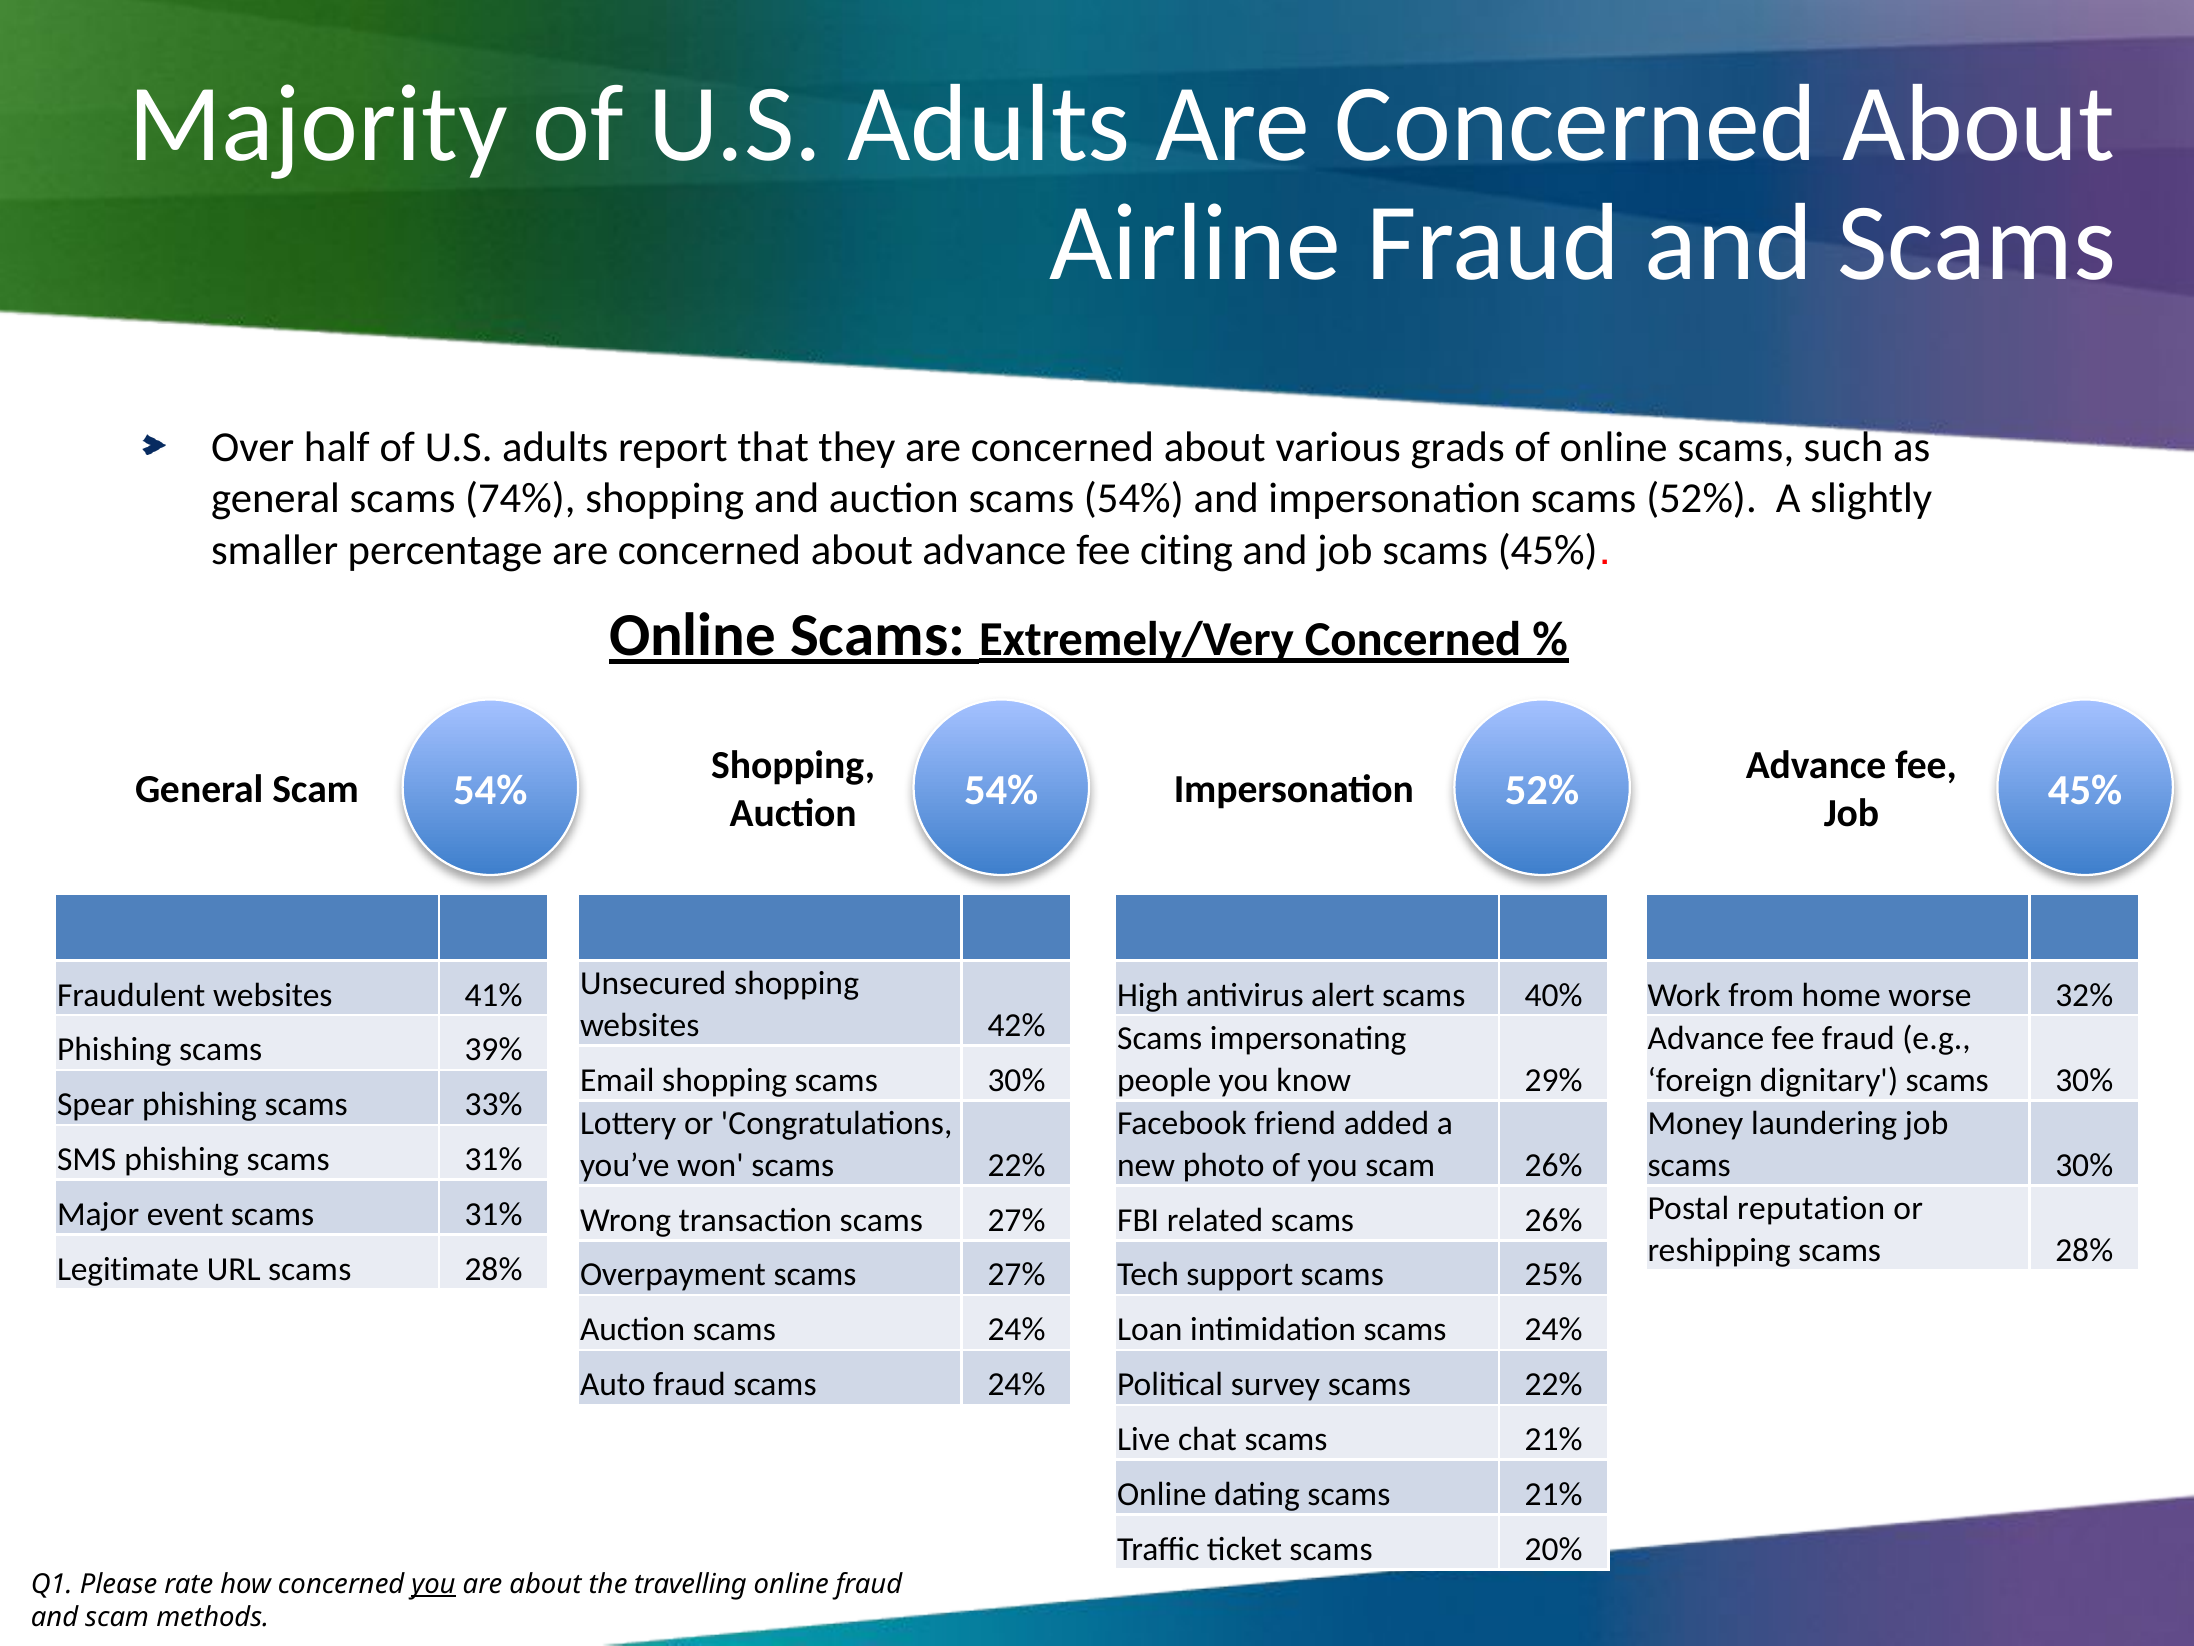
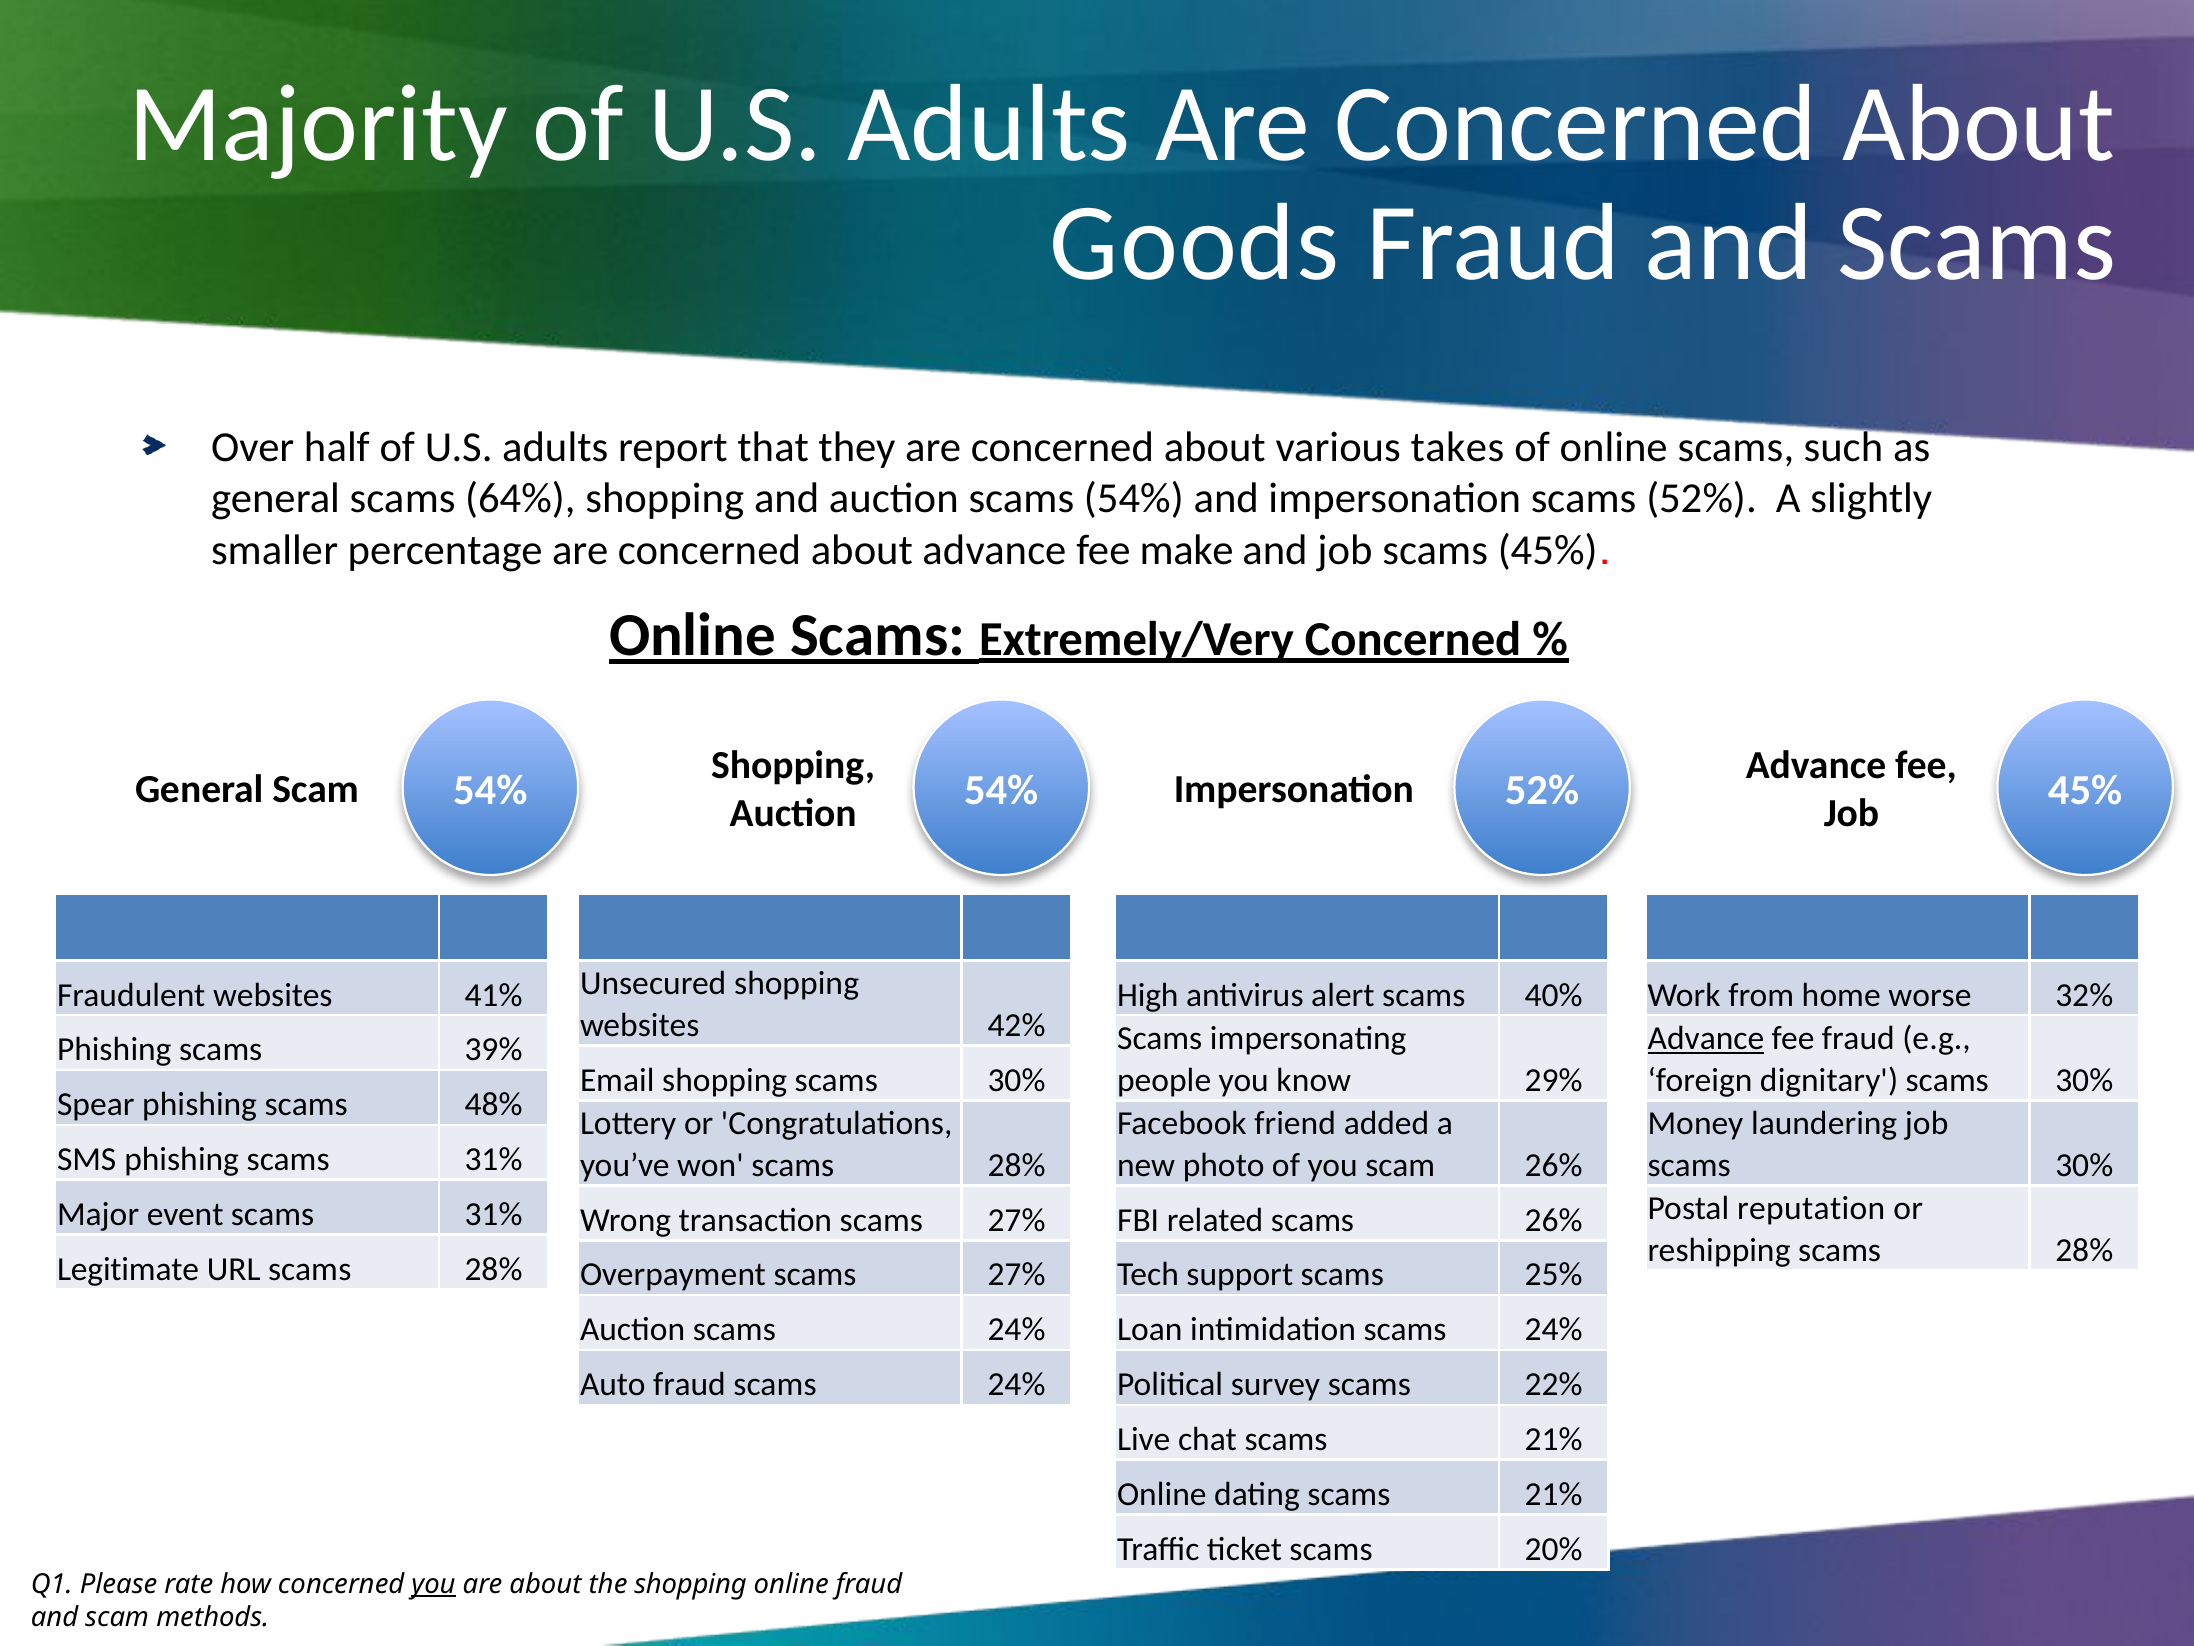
Airline: Airline -> Goods (1195, 243)
grads: grads -> takes (1457, 447)
74%: 74% -> 64% (520, 499)
citing: citing -> make (1187, 550)
Advance underline: none -> present (1706, 1038)
33%: 33% -> 48% (494, 1104)
won scams 22%: 22% -> 28% (1017, 1165)
the travelling: travelling -> shopping (690, 1583)
